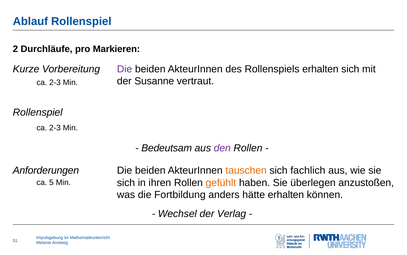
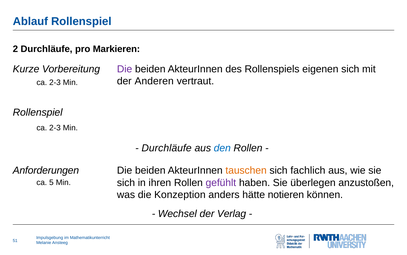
Rollenspiels erhalten: erhalten -> eigenen (320, 69)
Susanne: Susanne -> Anderen (154, 81)
Bedeutsam: Bedeutsam -> Durchläufe (167, 148)
den colour: purple -> blue (222, 148)
gefühlt colour: orange -> purple (221, 182)
Fortbildung: Fortbildung -> Konzeption (180, 194)
hätte erhalten: erhalten -> notieren (286, 194)
